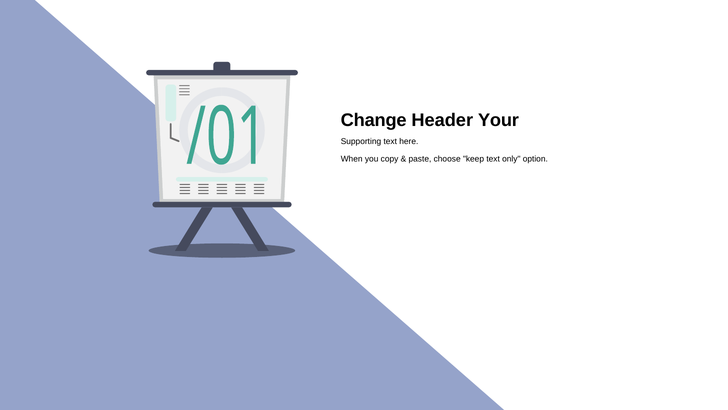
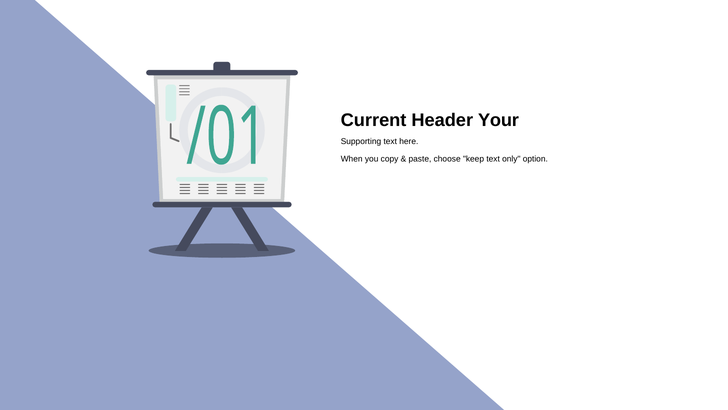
Change: Change -> Current (374, 120)
